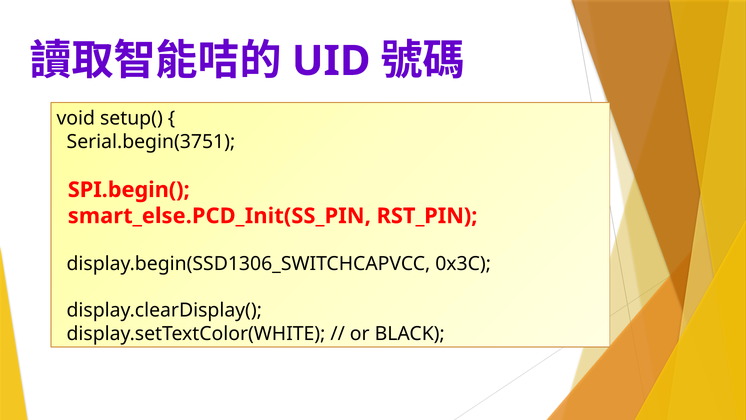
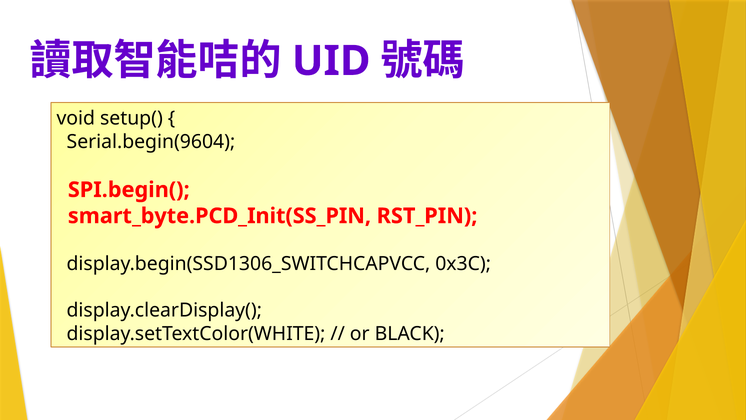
Serial.begin(3751: Serial.begin(3751 -> Serial.begin(9604 (151, 141)
smart_else.PCD_Init(SS_PIN: smart_else.PCD_Init(SS_PIN -> smart_byte.PCD_Init(SS_PIN (219, 216)
